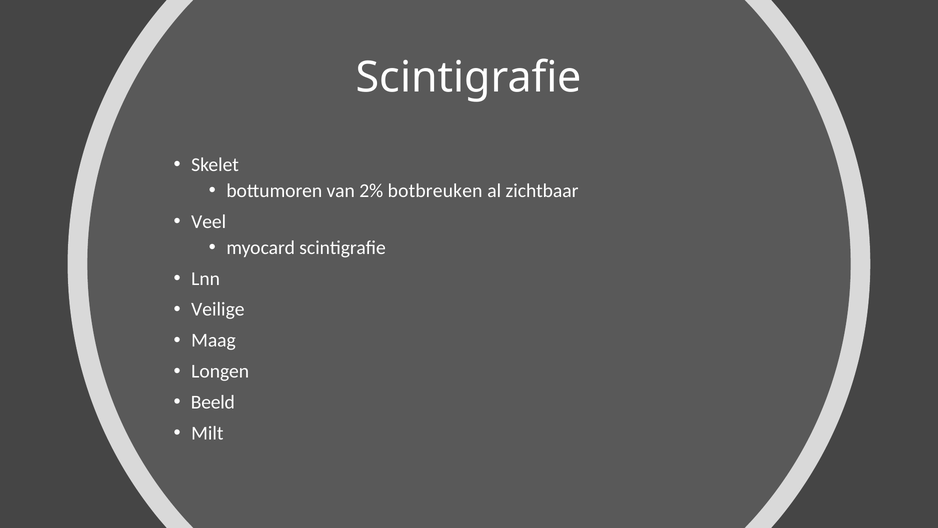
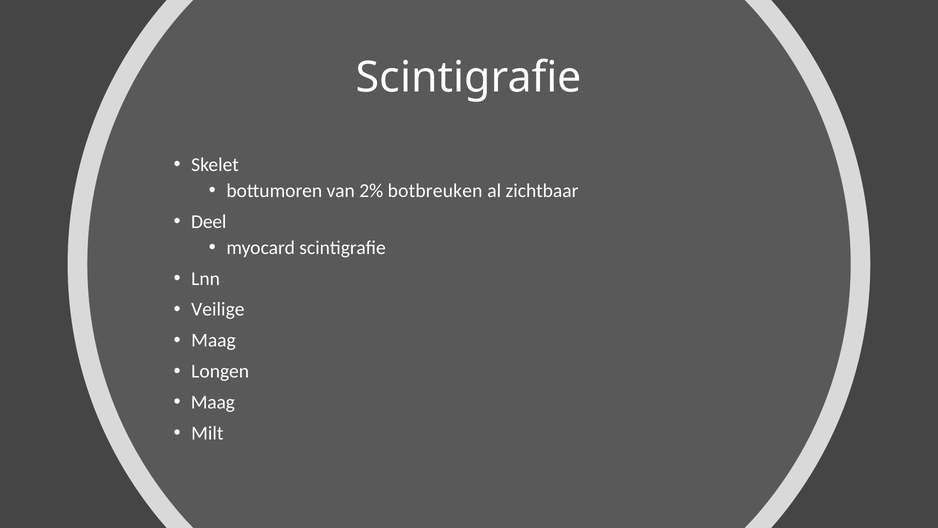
Veel: Veel -> Deel (209, 221)
Beeld: Beeld -> Maag (213, 402)
